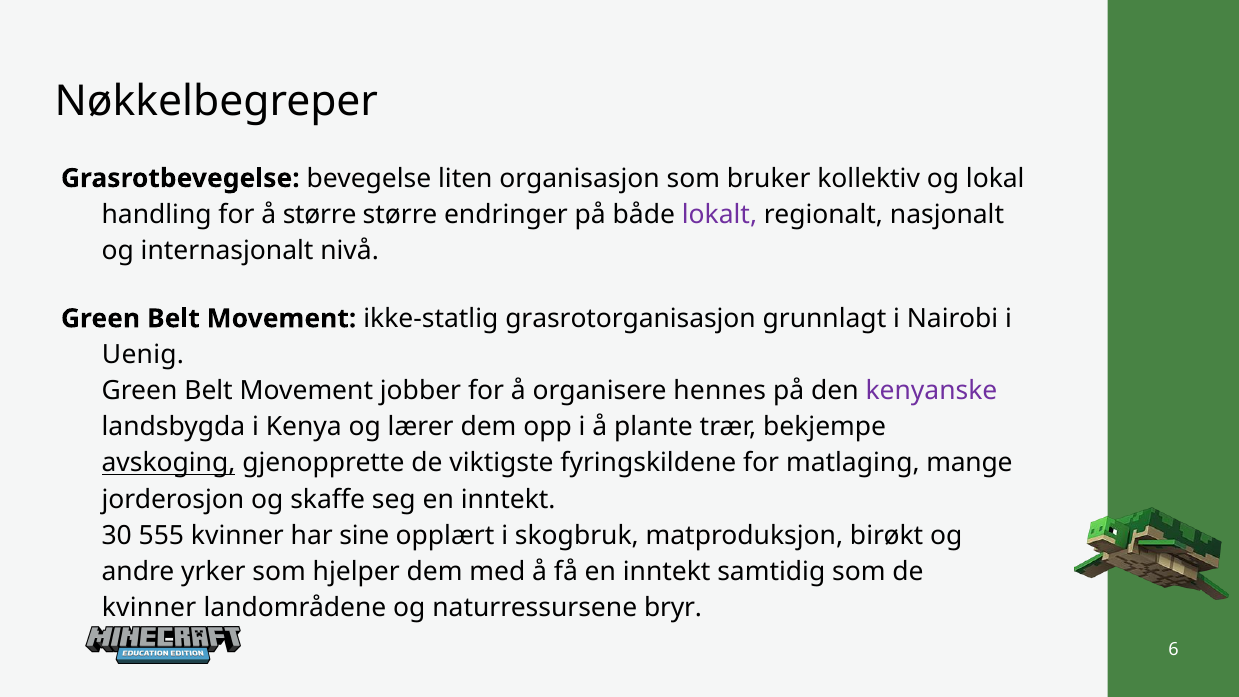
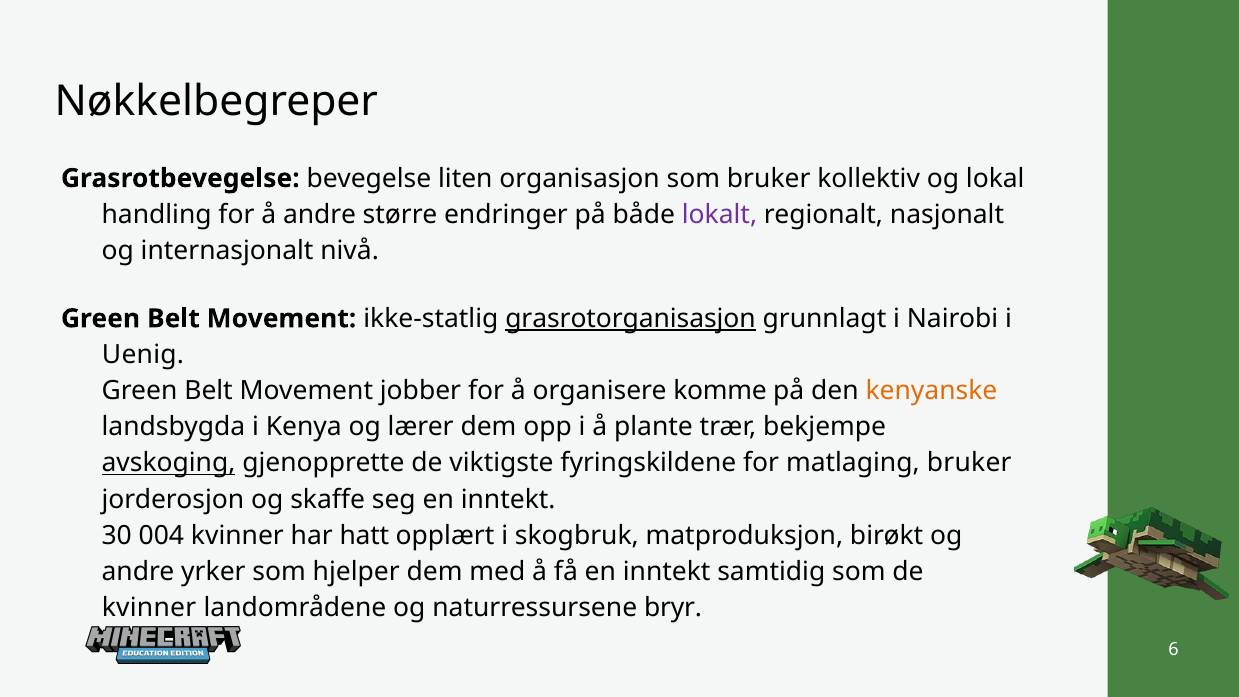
å større: større -> andre (320, 214)
grasrotorganisasjon underline: none -> present (631, 319)
hennes: hennes -> komme (720, 391)
kenyanske colour: purple -> orange (931, 391)
matlaging mange: mange -> bruker (969, 463)
555: 555 -> 004 (161, 536)
sine: sine -> hatt (364, 536)
